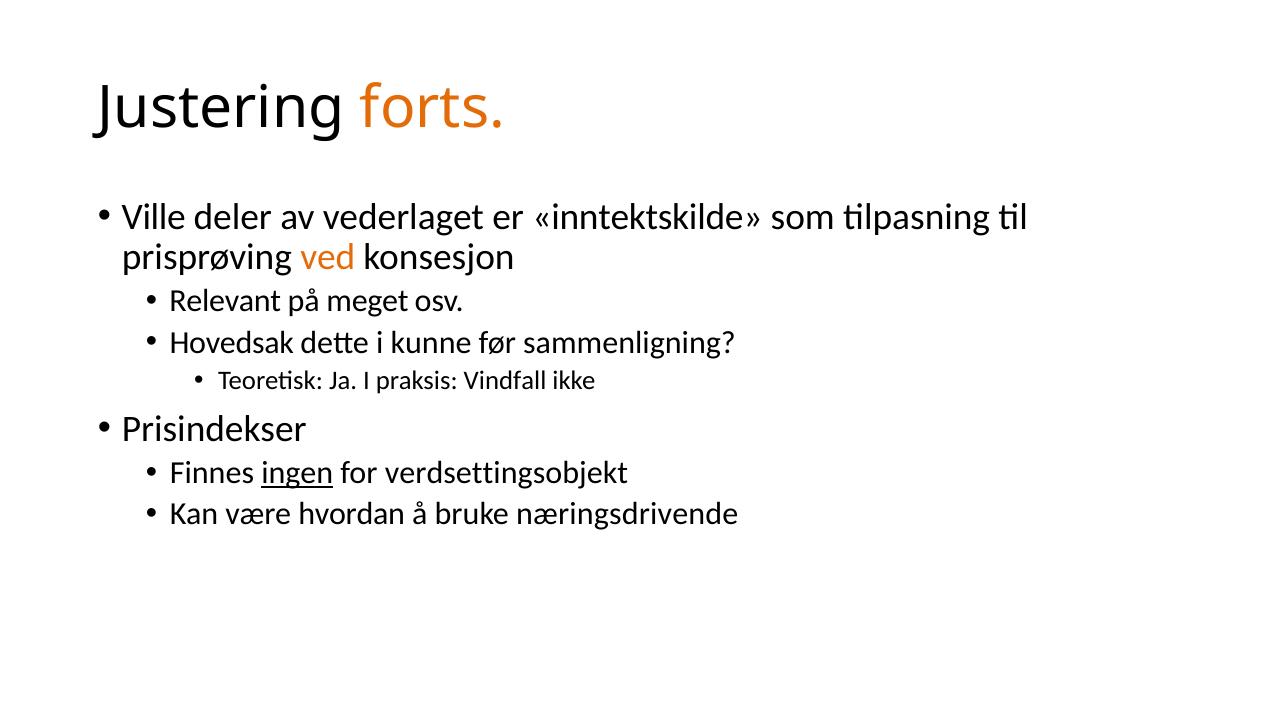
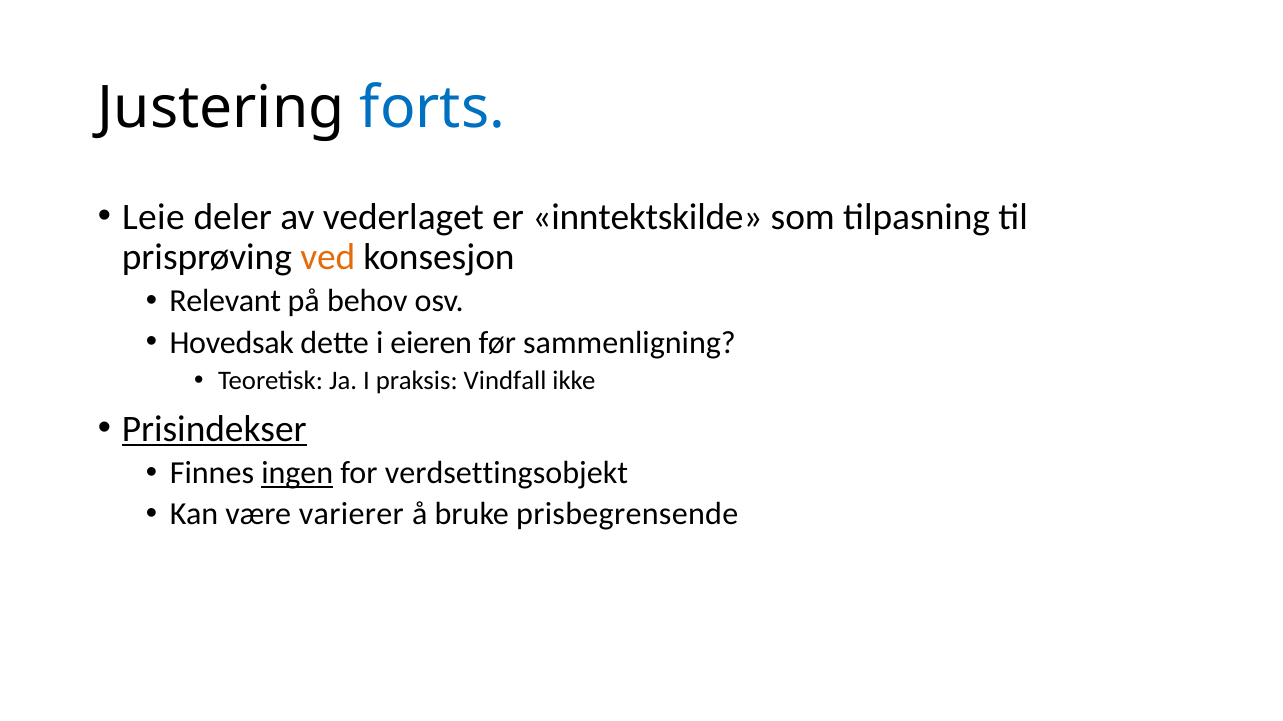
forts colour: orange -> blue (432, 108)
Ville: Ville -> Leie (153, 217)
meget: meget -> behov (367, 302)
kunne: kunne -> eieren (431, 343)
Prisindekser underline: none -> present (214, 429)
hvordan: hvordan -> varierer (351, 515)
næringsdrivende: næringsdrivende -> prisbegrensende (627, 515)
